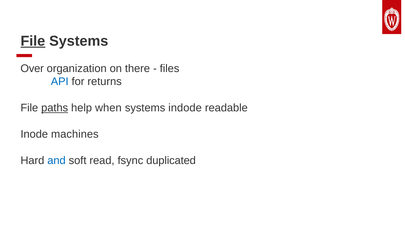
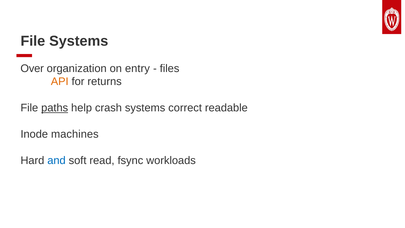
File underline: present -> none (33, 41)
there: there -> entry (137, 68)
API colour: blue -> orange (60, 82)
when: when -> crash (108, 108)
indode: indode -> correct (185, 108)
duplicated: duplicated -> workloads (171, 160)
